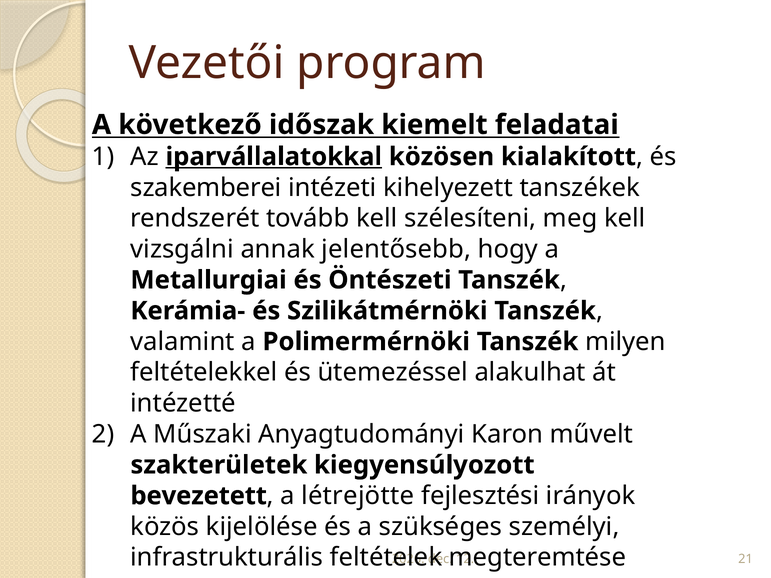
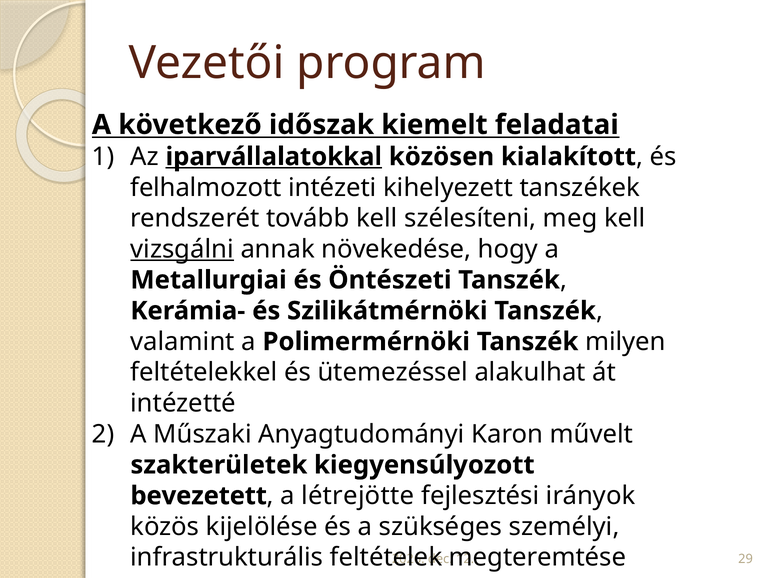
szakemberei: szakemberei -> felhalmozott (206, 188)
vizsgálni underline: none -> present (182, 249)
jelentősebb: jelentősebb -> növekedése (396, 249)
21: 21 -> 29 (746, 559)
